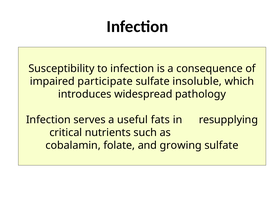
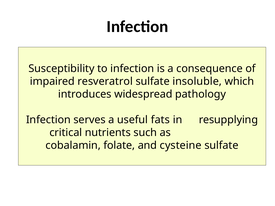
participate: participate -> resveratrol (105, 81)
growing: growing -> cysteine (181, 146)
